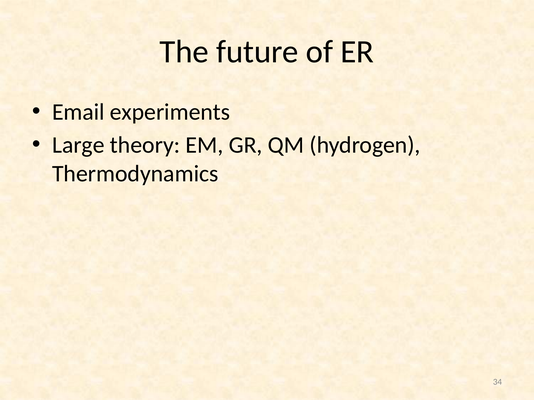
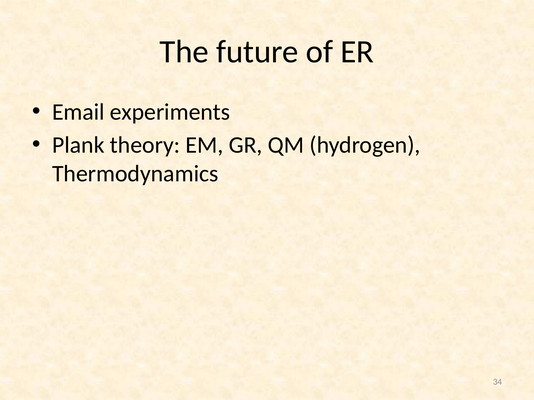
Large: Large -> Plank (78, 145)
